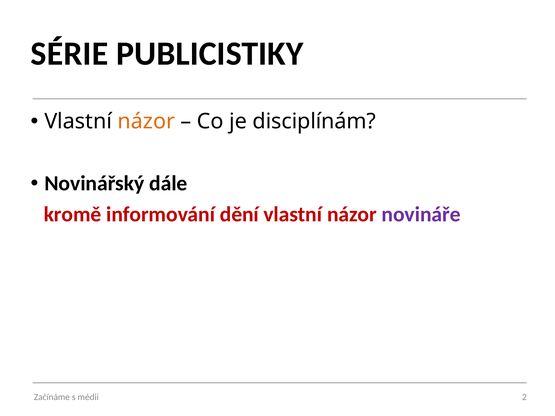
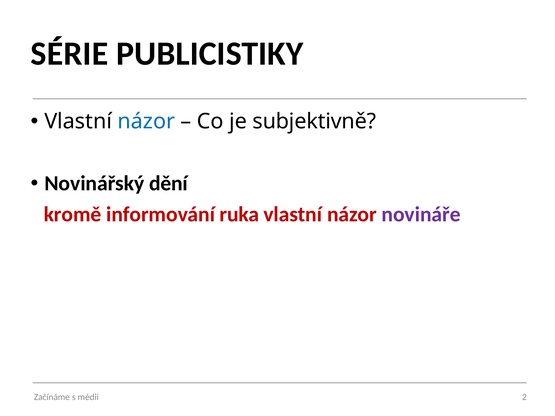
názor colour: orange -> blue (146, 122)
disciplínám: disciplínám -> subjektivně (314, 122)
dále: dále -> dění (168, 184)
dění: dění -> ruka (239, 215)
